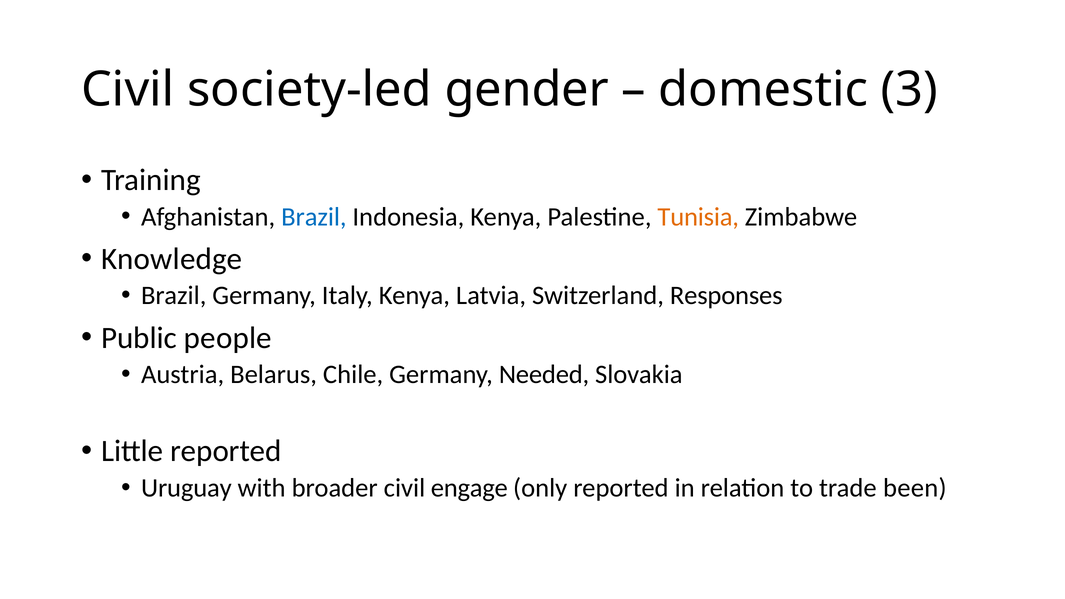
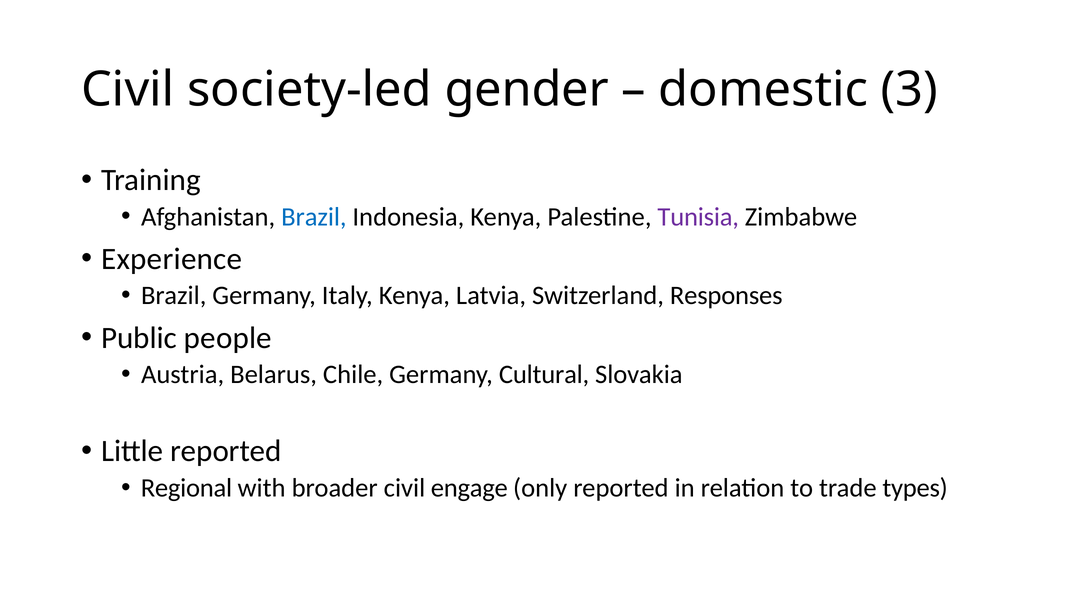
Tunisia colour: orange -> purple (698, 217)
Knowledge: Knowledge -> Experience (172, 259)
Needed: Needed -> Cultural (544, 375)
Uruguay: Uruguay -> Regional (186, 488)
been: been -> types (915, 488)
